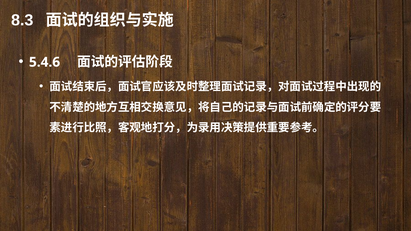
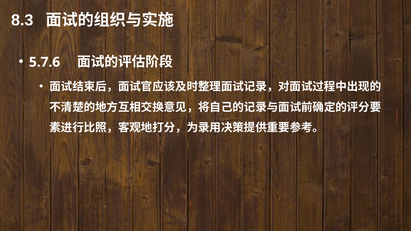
5.4.6: 5.4.6 -> 5.7.6 (45, 62)
